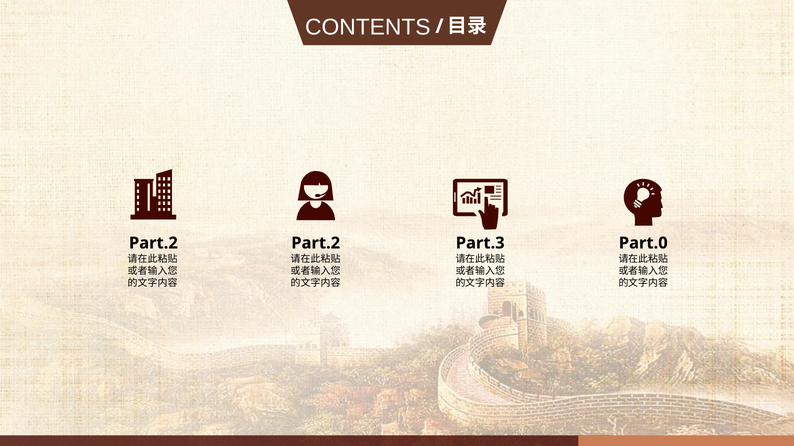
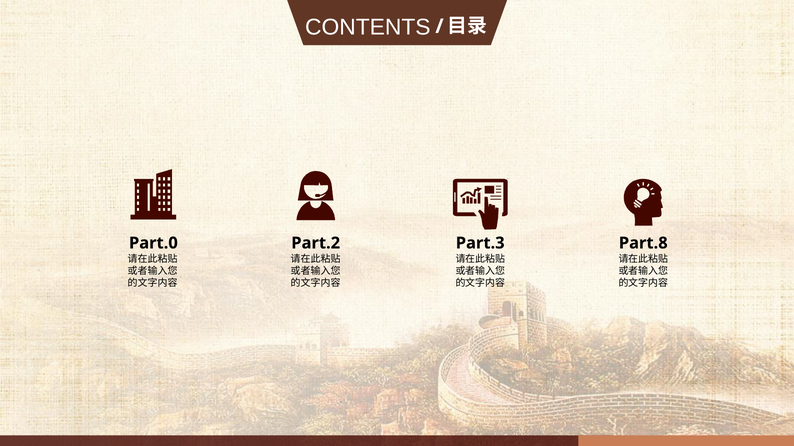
Part.2: Part.2 -> Part.0 (153, 243)
Part.0: Part.0 -> Part.8 (643, 243)
